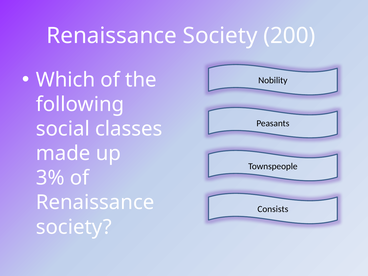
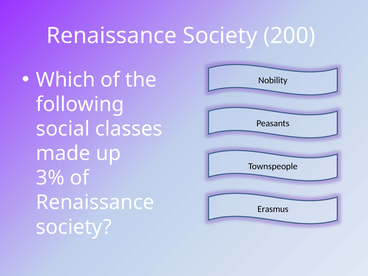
Consists: Consists -> Erasmus (273, 209)
